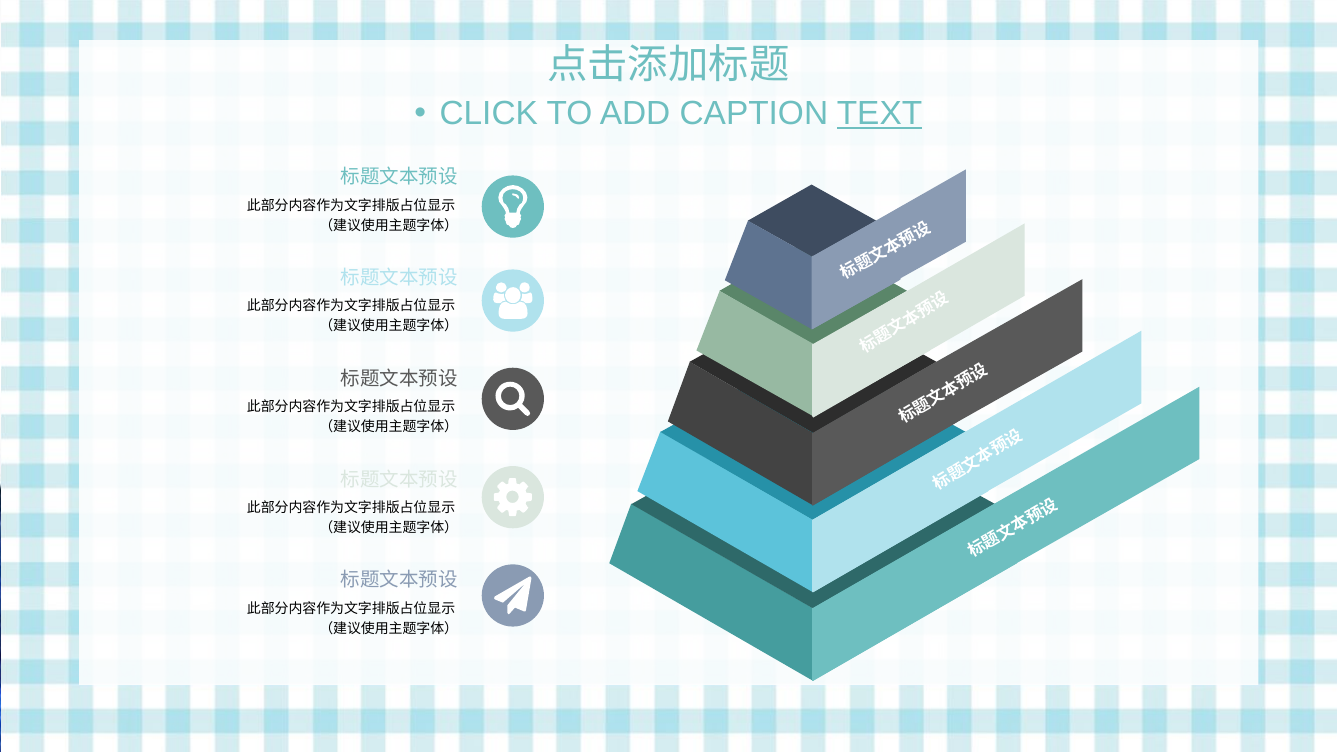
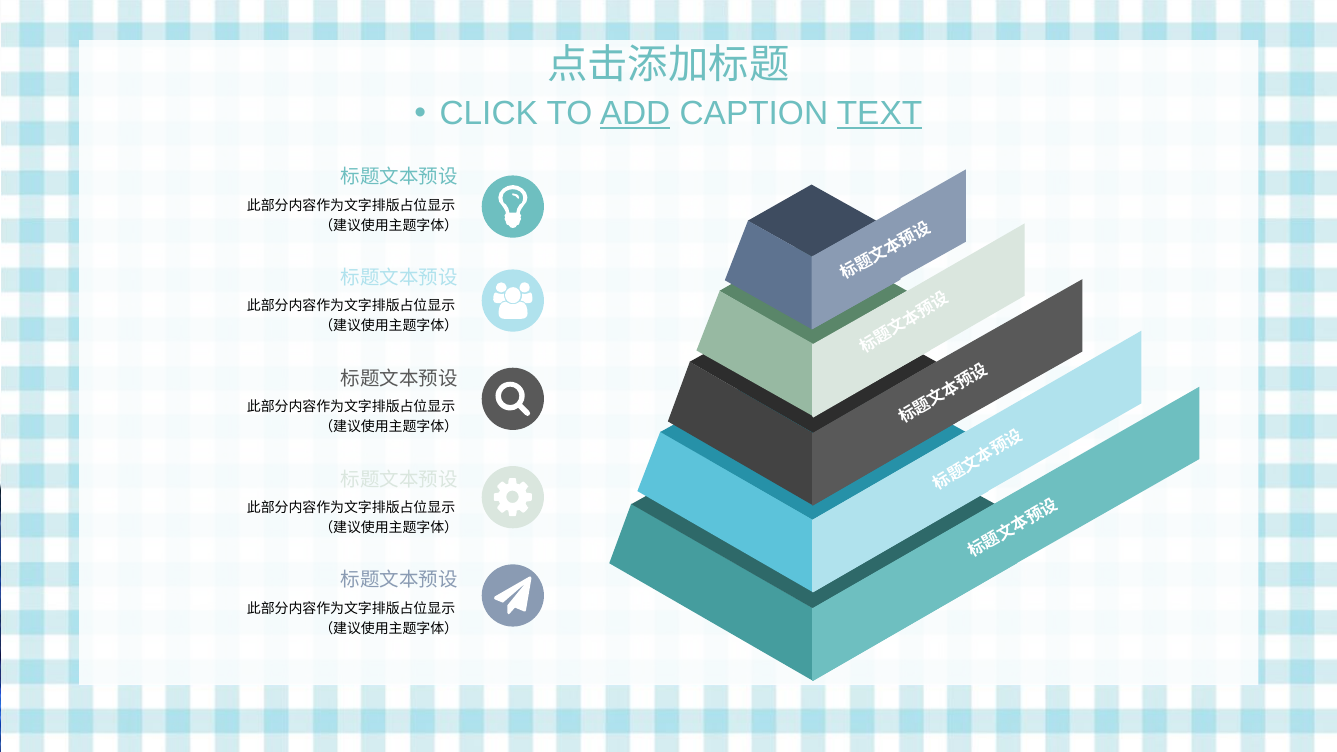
ADD underline: none -> present (635, 113)
